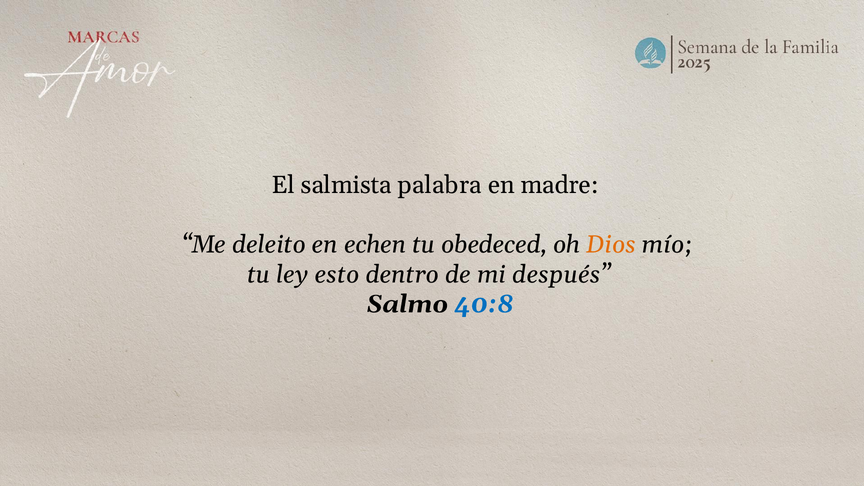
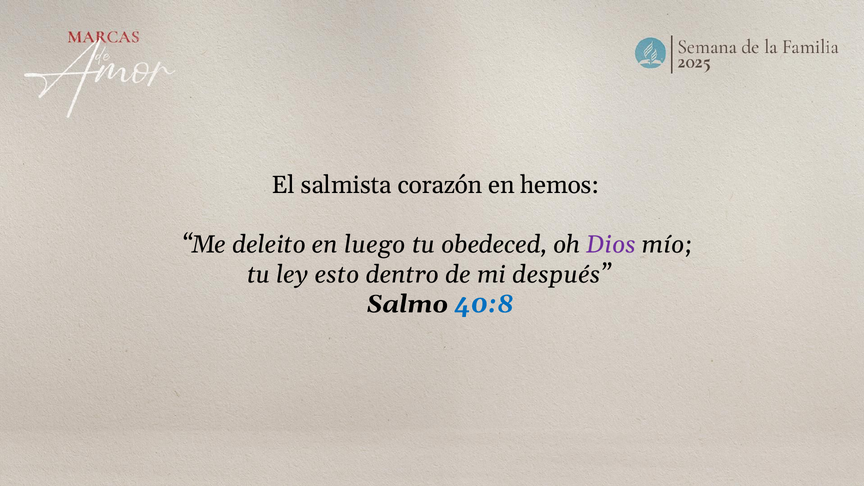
palabra: palabra -> corazón (440, 185)
madre: madre -> hemos (560, 185)
echen: echen -> luego (375, 245)
Dios colour: orange -> purple (611, 245)
